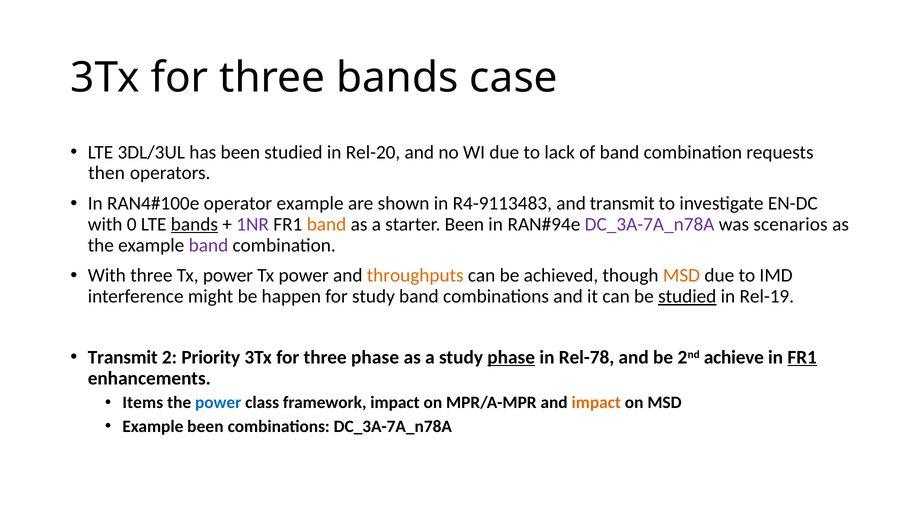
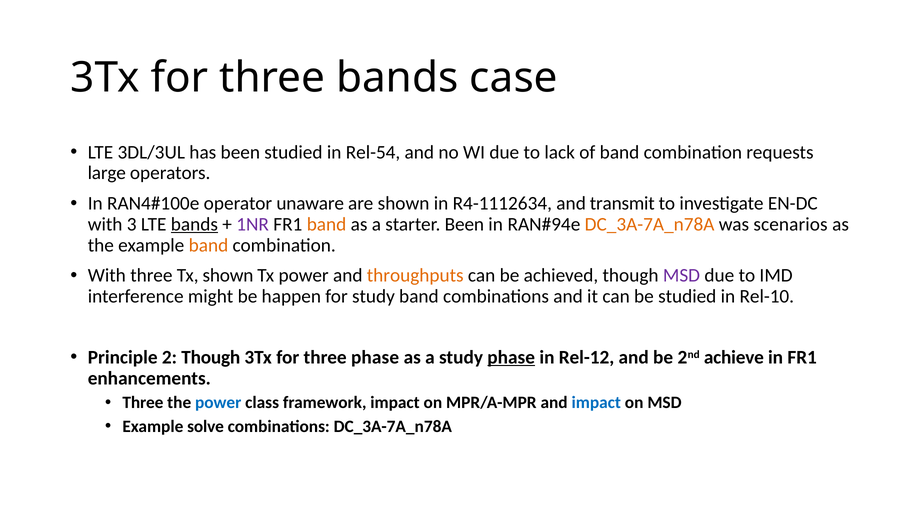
Rel-20: Rel-20 -> Rel-54 (373, 152)
then: then -> large (107, 173)
operator example: example -> unaware (310, 203)
R4-9113483: R4-9113483 -> R4-1112634 (502, 203)
0: 0 -> 3 (132, 224)
DC_3A-7A_n78A colour: purple -> orange (650, 224)
band colour: purple -> orange (208, 245)
three Tx power: power -> shown (228, 275)
MSD colour: orange -> purple (682, 275)
studied underline: present -> none (687, 296)
Rel-19: Rel-19 -> Rel-10 (767, 296)
Transmit: Transmit -> Principle (123, 357)
2 Priority: Priority -> Though (211, 357)
Rel-78: Rel-78 -> Rel-12 (586, 357)
FR1 underline: present -> none (802, 357)
Items: Items -> Three (143, 403)
impact colour: orange -> blue (596, 403)
Example been: been -> solve (206, 426)
